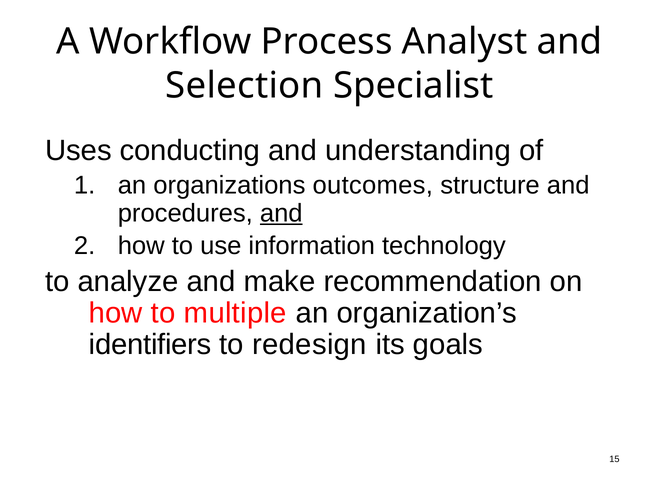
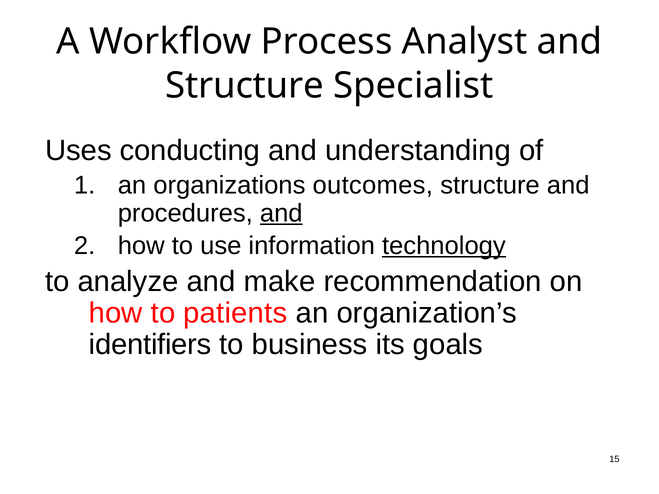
Selection: Selection -> Structure (245, 85)
technology underline: none -> present (444, 246)
multiple: multiple -> patients (235, 313)
redesign: redesign -> business (310, 345)
